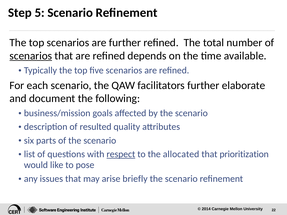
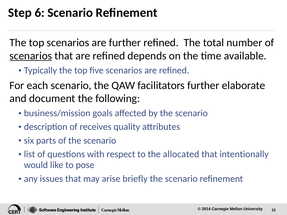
5: 5 -> 6 (40, 13)
resulted: resulted -> receives (96, 127)
respect underline: present -> none (121, 154)
prioritization: prioritization -> intentionally (244, 154)
